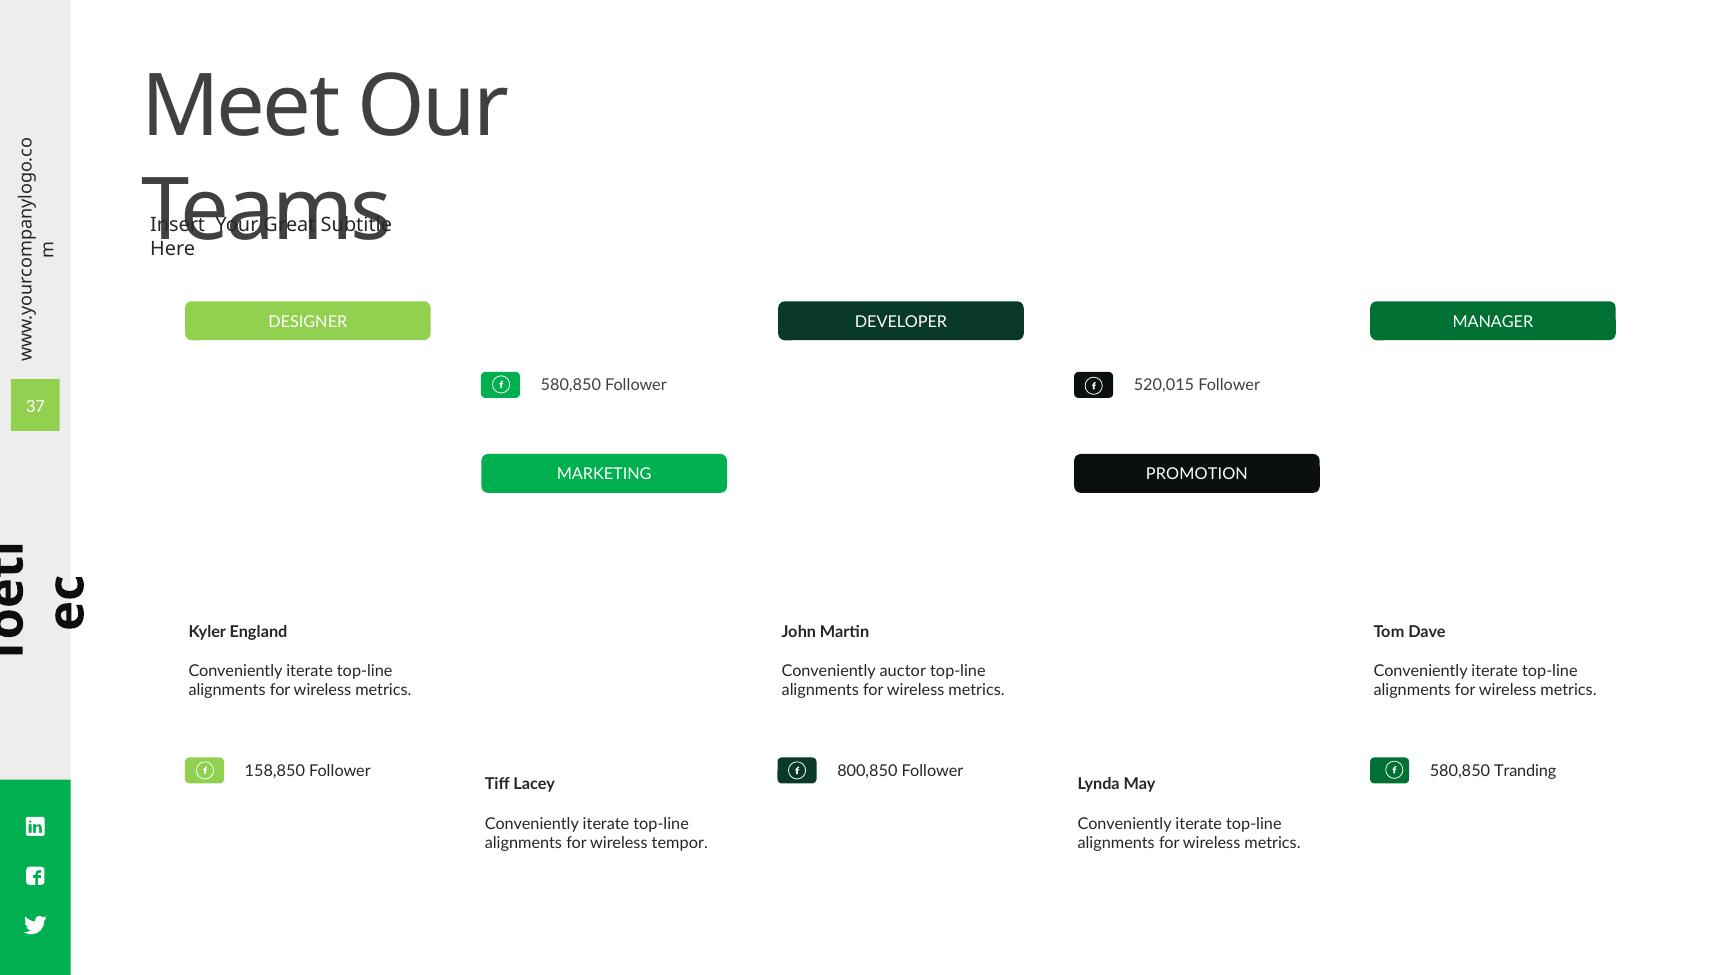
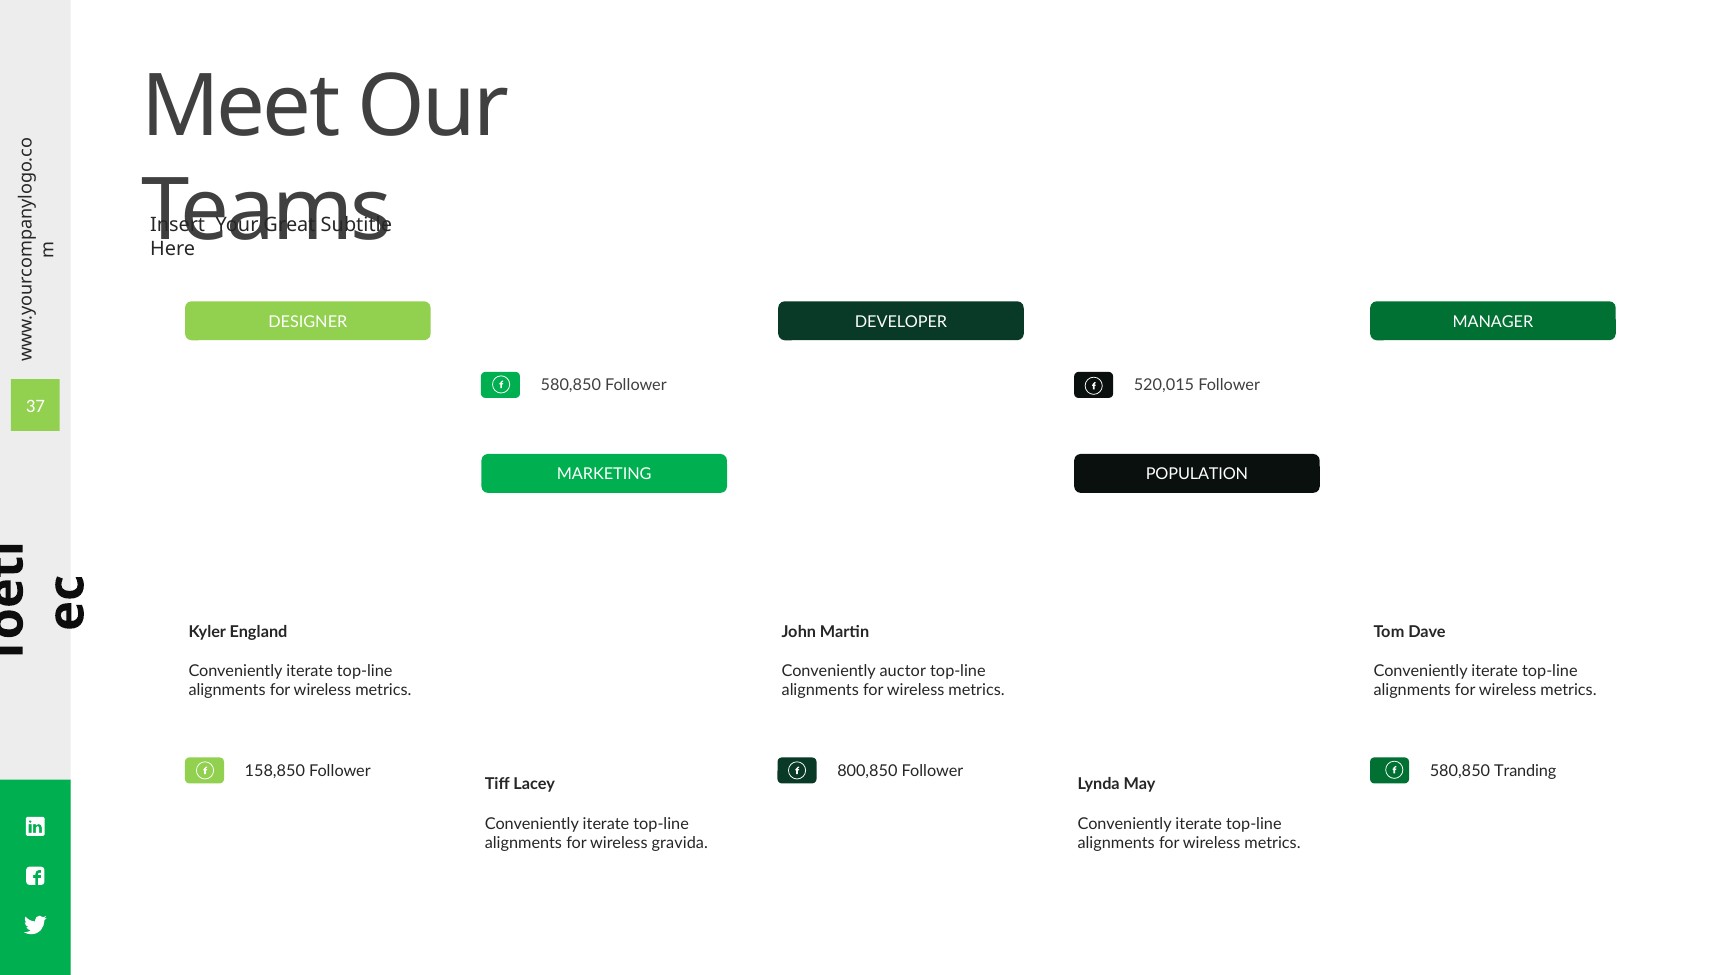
PROMOTION: PROMOTION -> POPULATION (1197, 475)
tempor: tempor -> gravida (680, 844)
